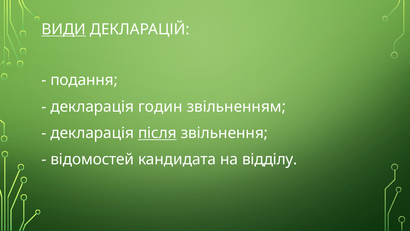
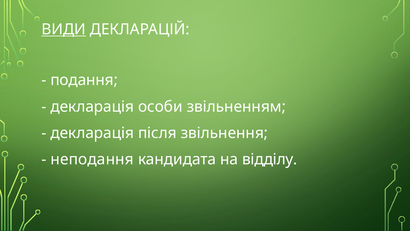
годин: годин -> особи (160, 106)
після underline: present -> none (157, 133)
відомостей: відомостей -> неподання (92, 159)
